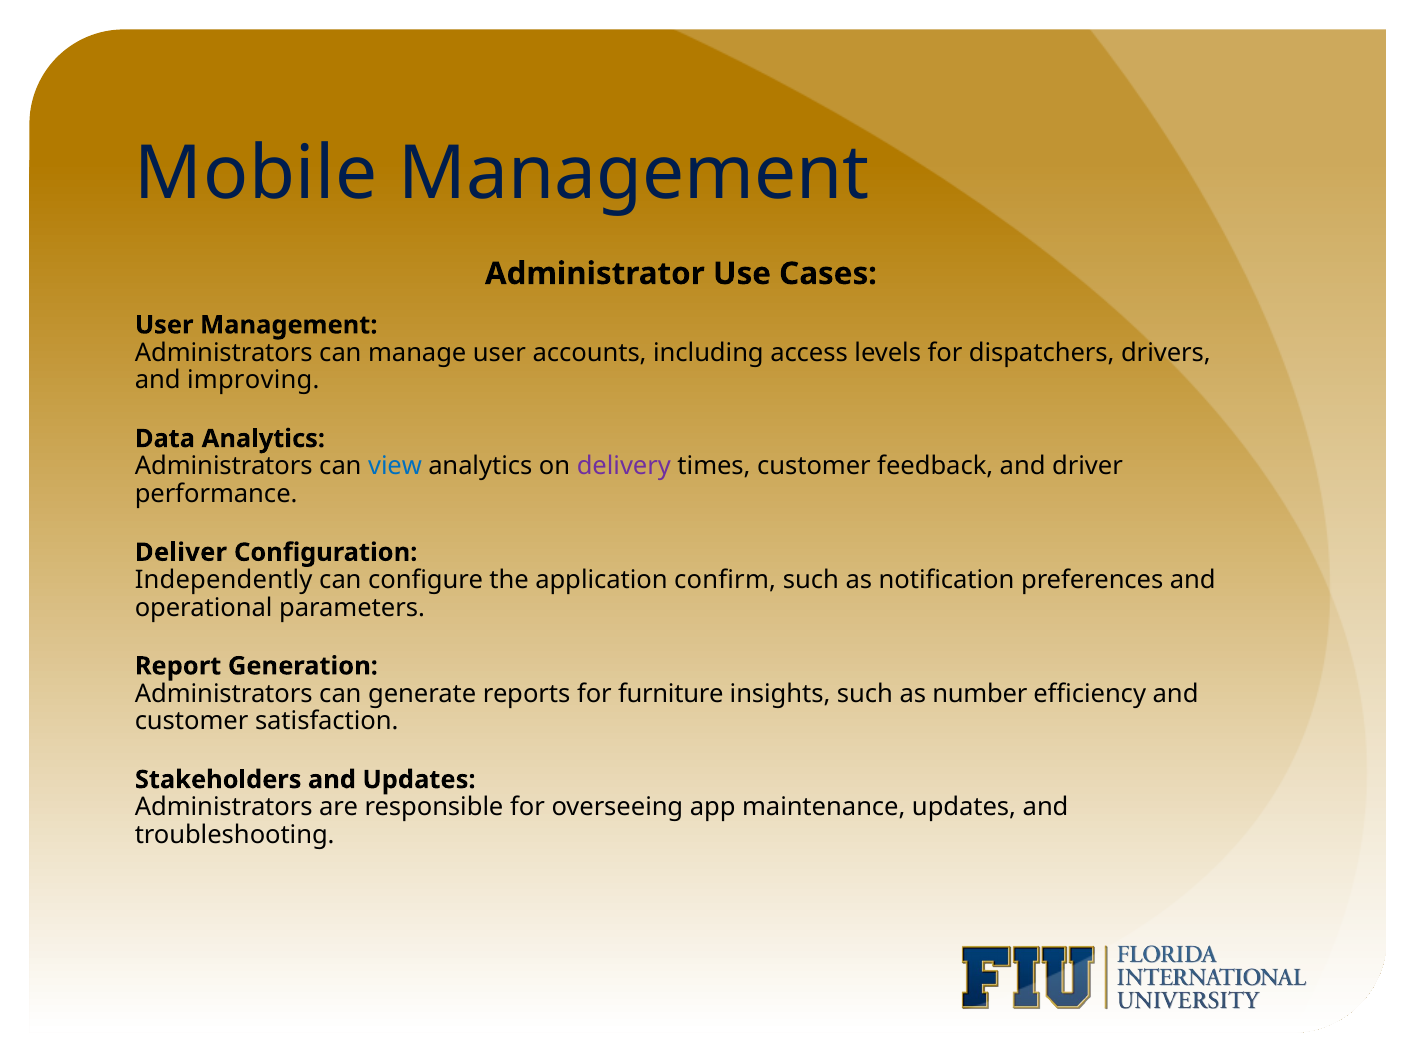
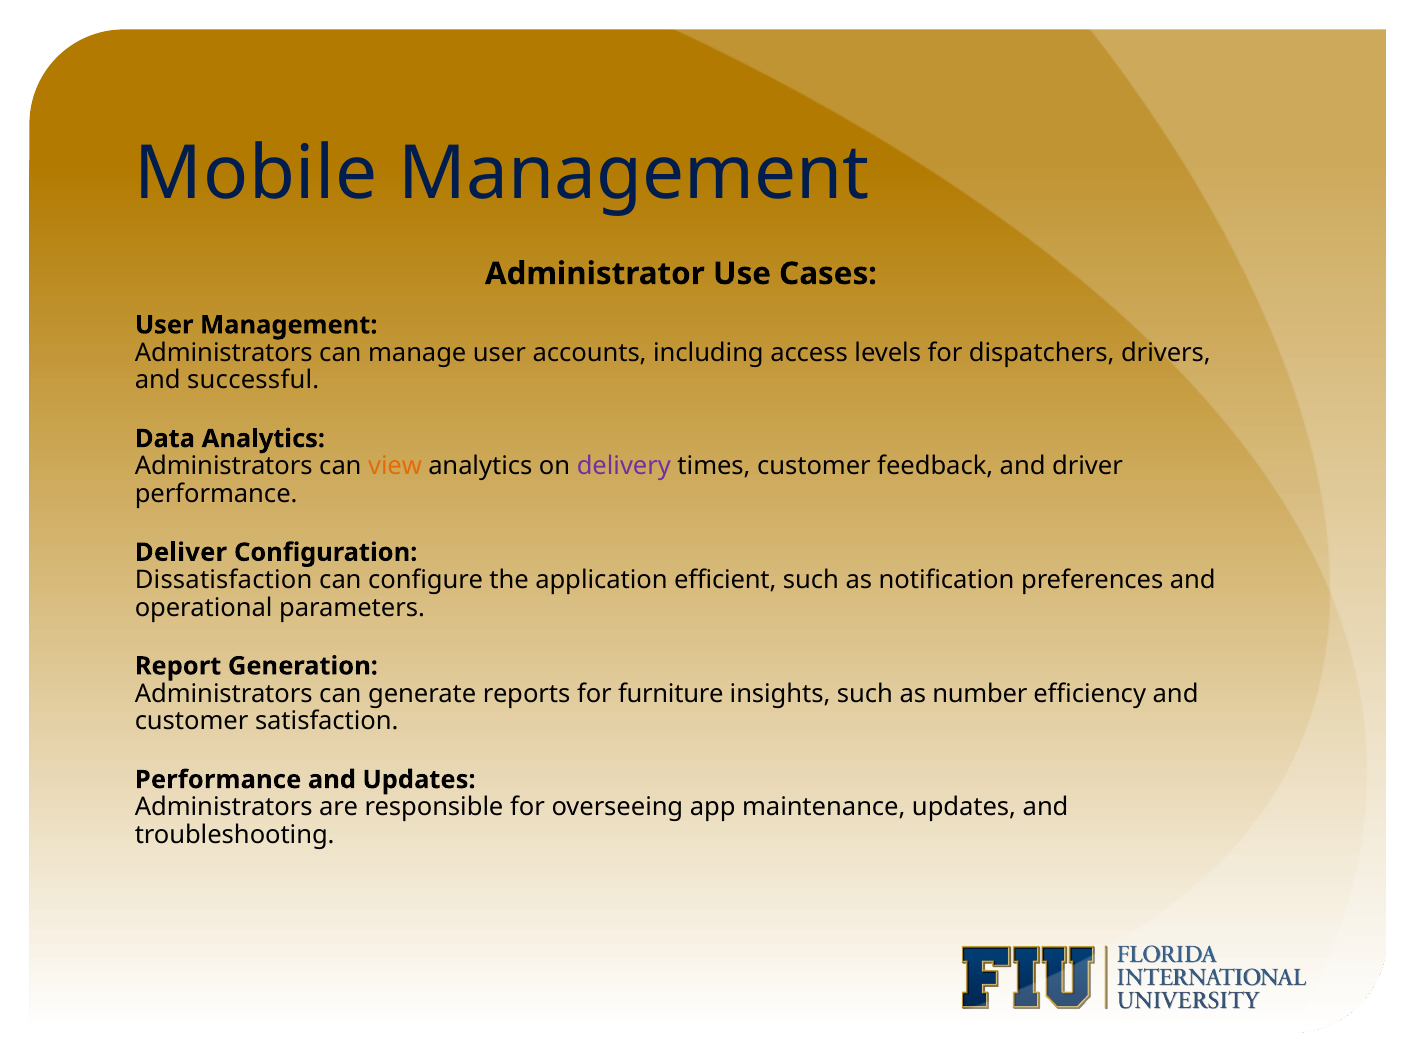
improving: improving -> successful (253, 380)
view colour: blue -> orange (395, 466)
Independently: Independently -> Dissatisfaction (224, 580)
confirm: confirm -> efficient (725, 580)
Stakeholders: Stakeholders -> Performance (218, 780)
